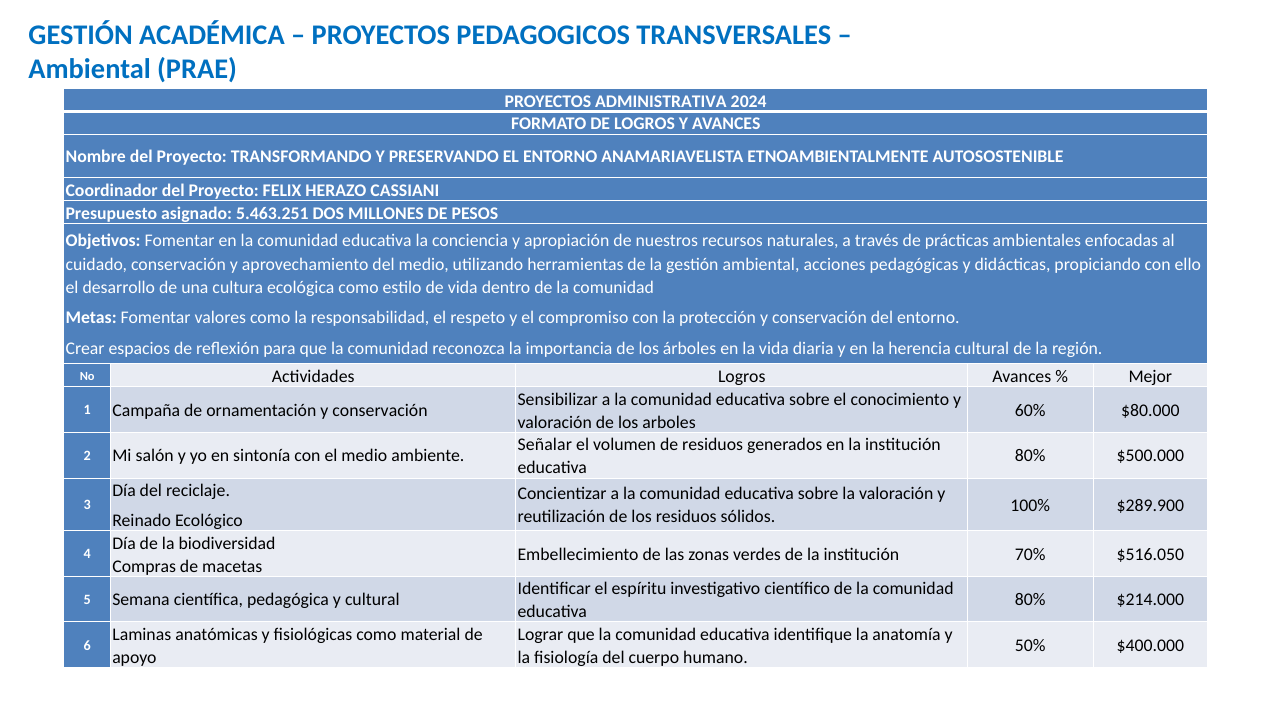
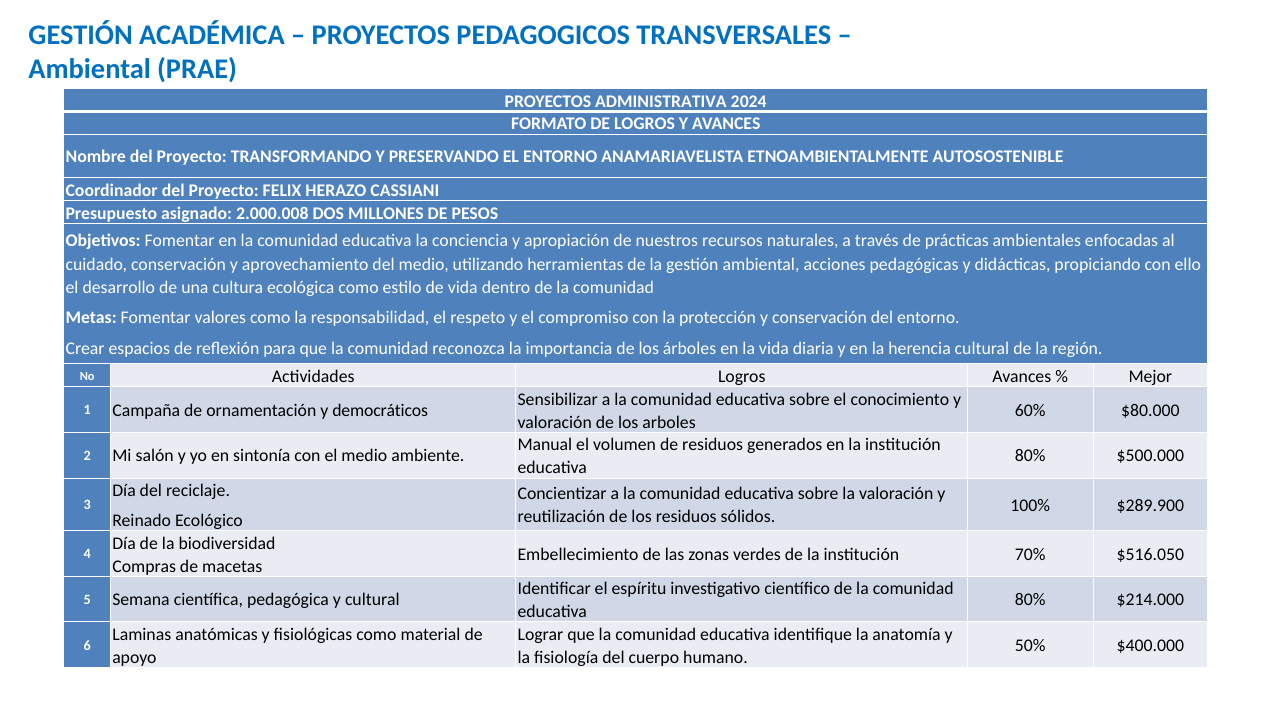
5.463.251: 5.463.251 -> 2.000.008 (272, 213)
ornamentación y conservación: conservación -> democráticos (380, 410)
Señalar: Señalar -> Manual (545, 444)
